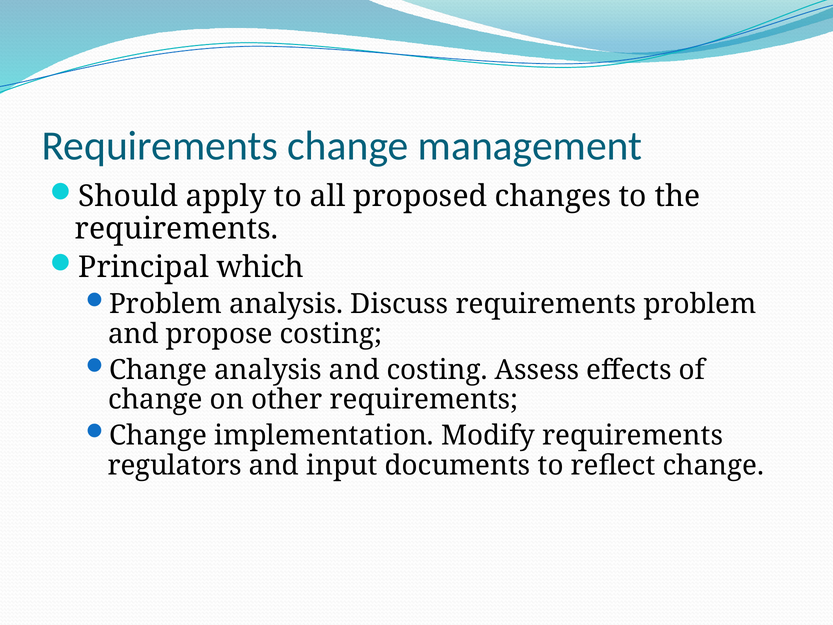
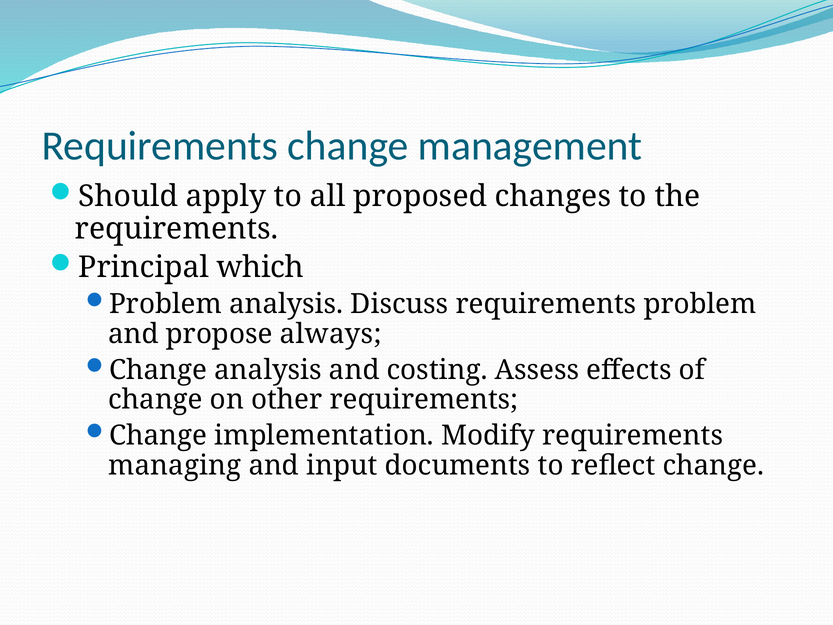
propose costing: costing -> always (331, 334)
regulators: regulators -> managing (175, 465)
